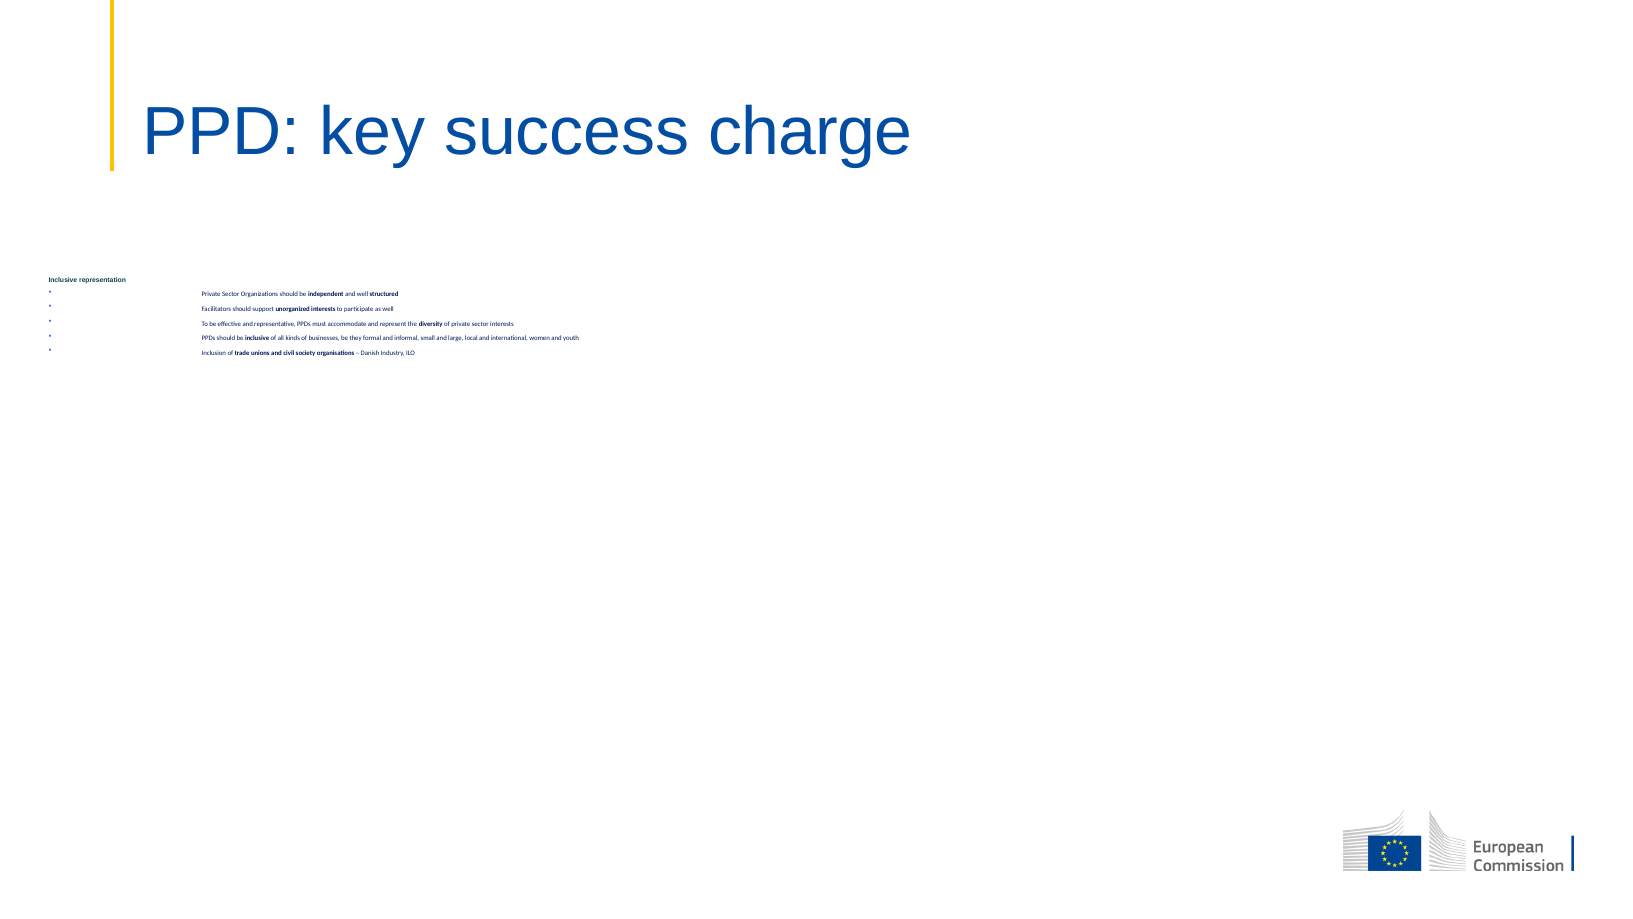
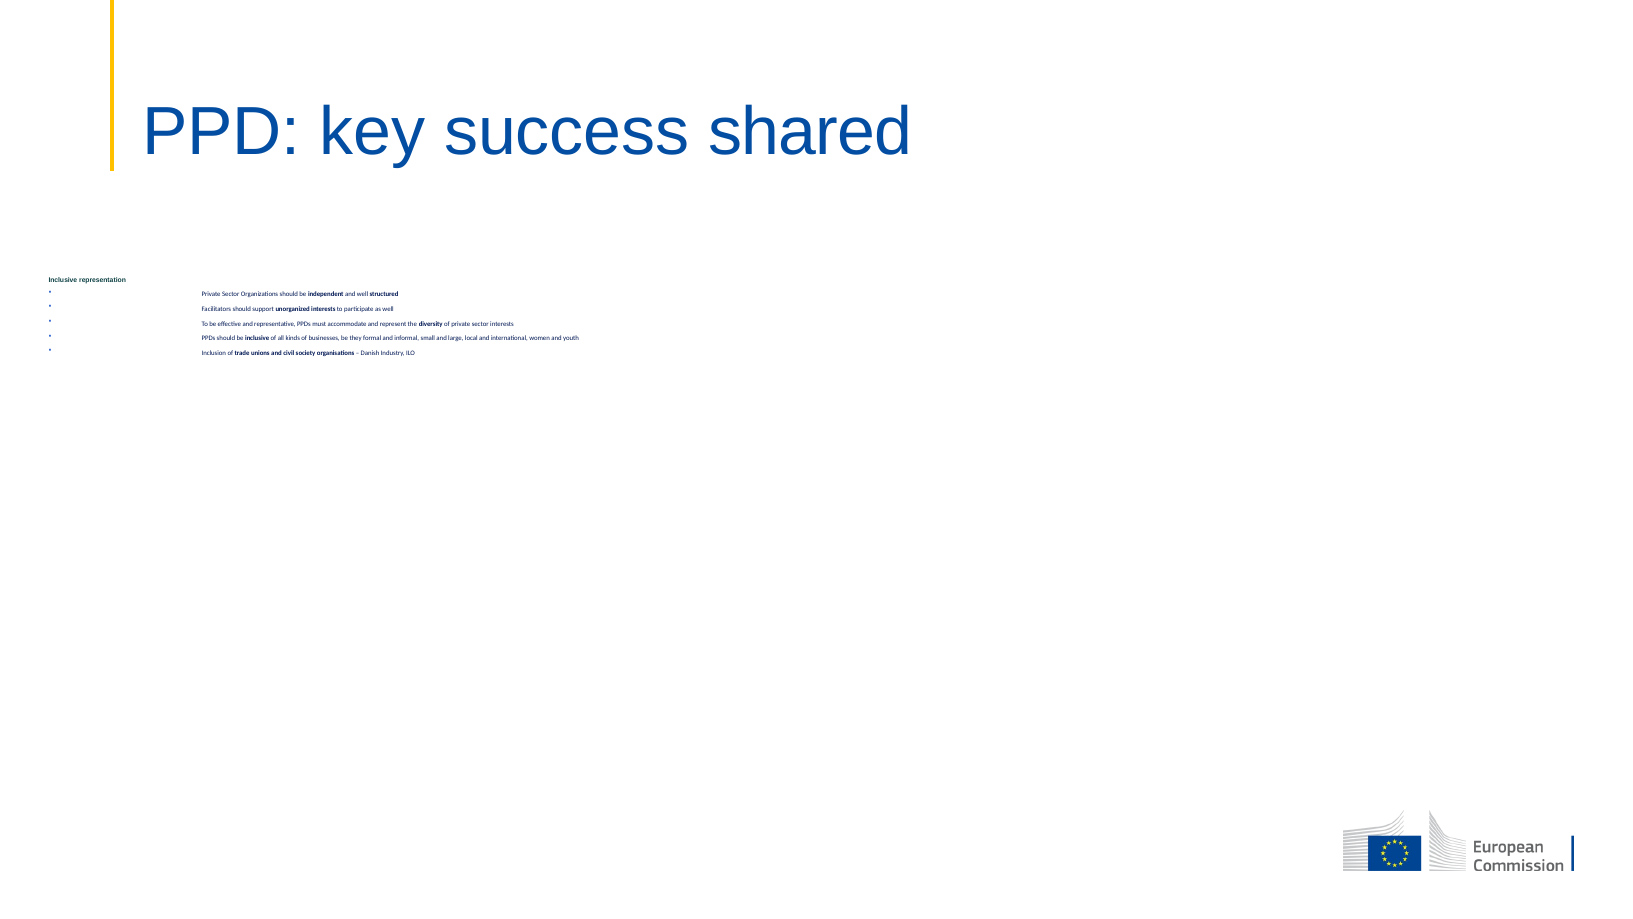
charge: charge -> shared (811, 132)
